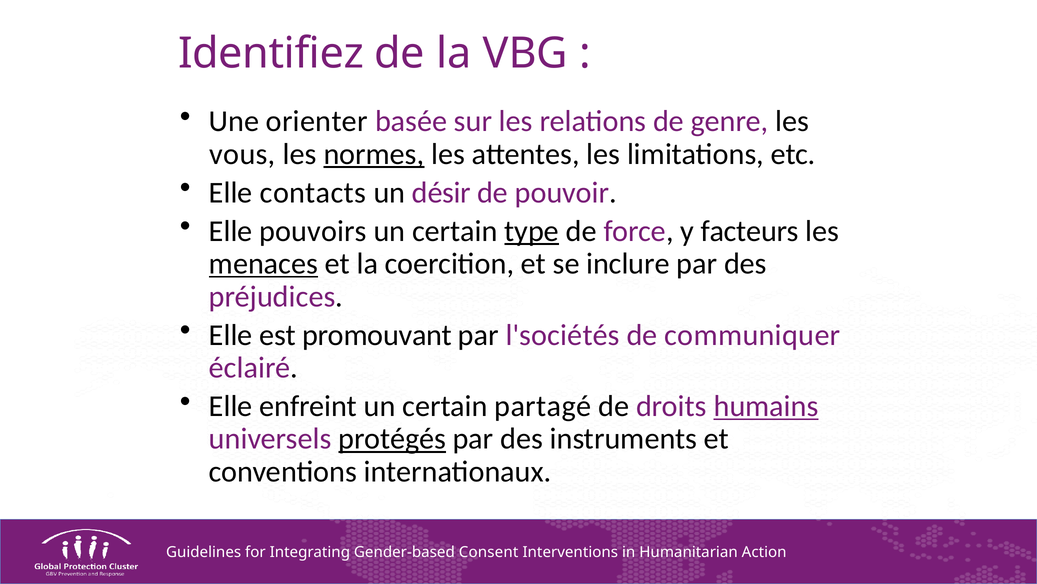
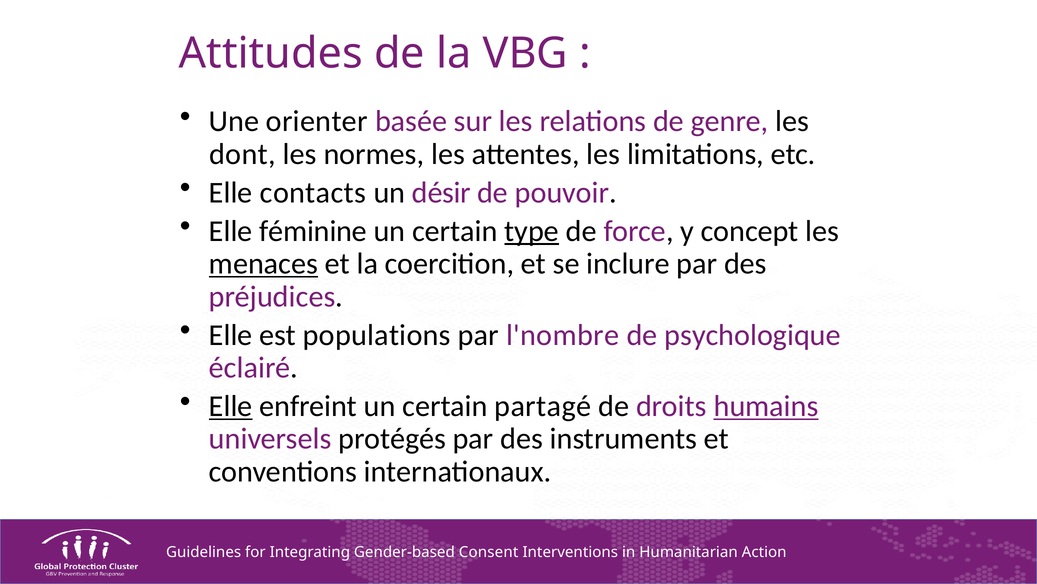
Identifiez: Identifiez -> Attitudes (271, 53)
vous: vous -> dont (242, 154)
normes underline: present -> none (374, 154)
pouvoirs: pouvoirs -> féminine (313, 231)
facteurs: facteurs -> concept (750, 231)
promouvant: promouvant -> populations (377, 335)
l'sociétés: l'sociétés -> l'nombre (563, 335)
communiquer: communiquer -> psychologique (753, 335)
Elle underline: none -> present (231, 406)
protégés underline: present -> none (392, 438)
